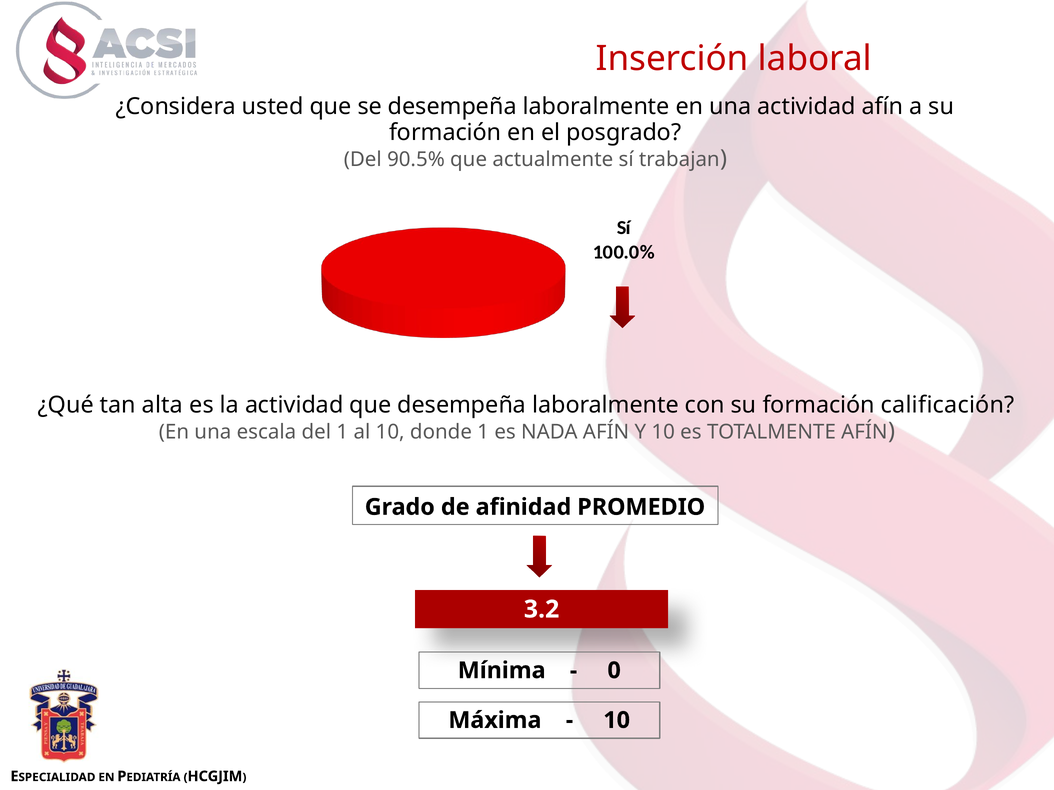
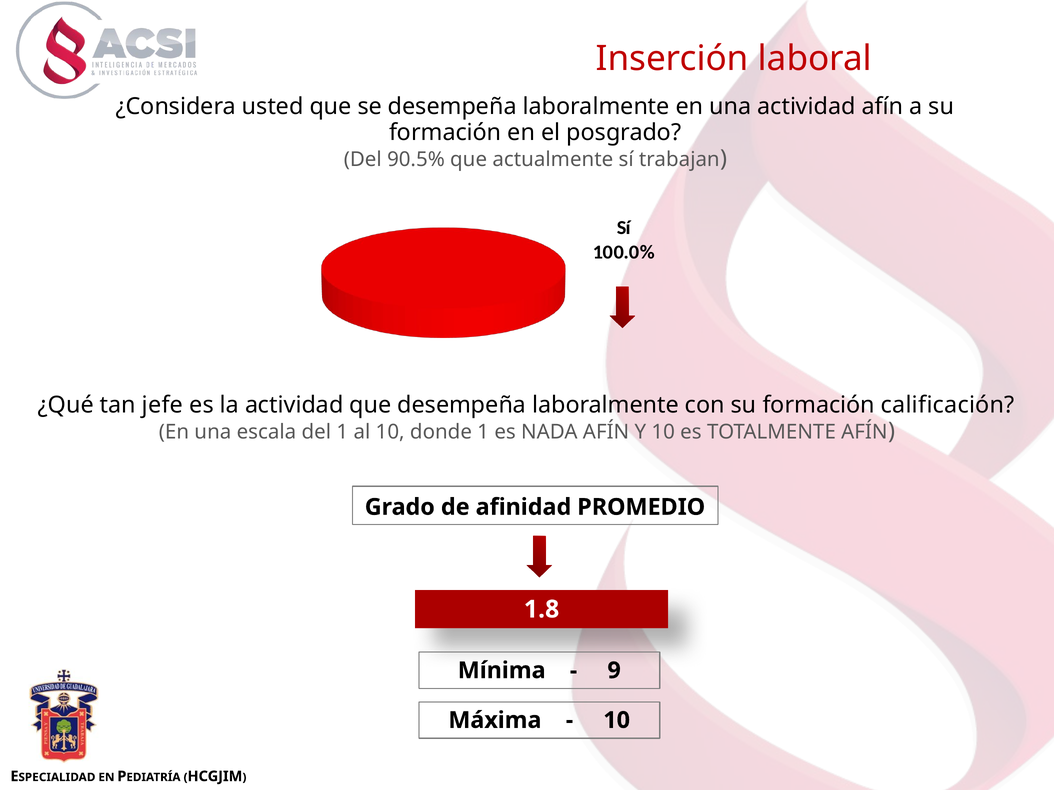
alta: alta -> jefe (162, 405)
3.2: 3.2 -> 1.8 (542, 610)
0: 0 -> 9 (614, 671)
